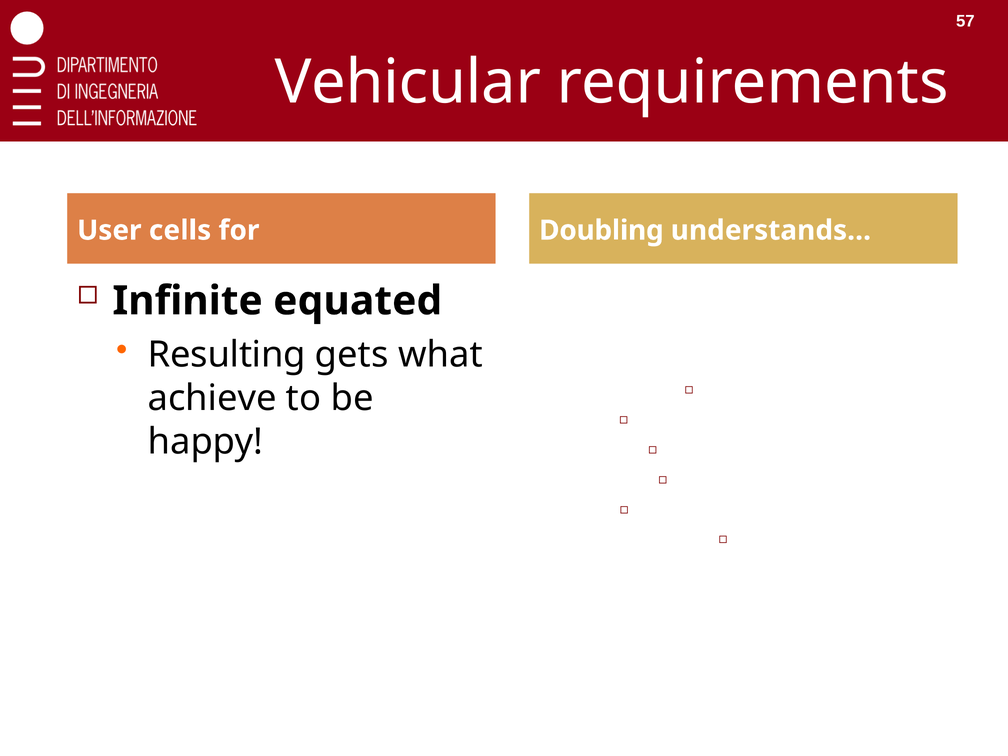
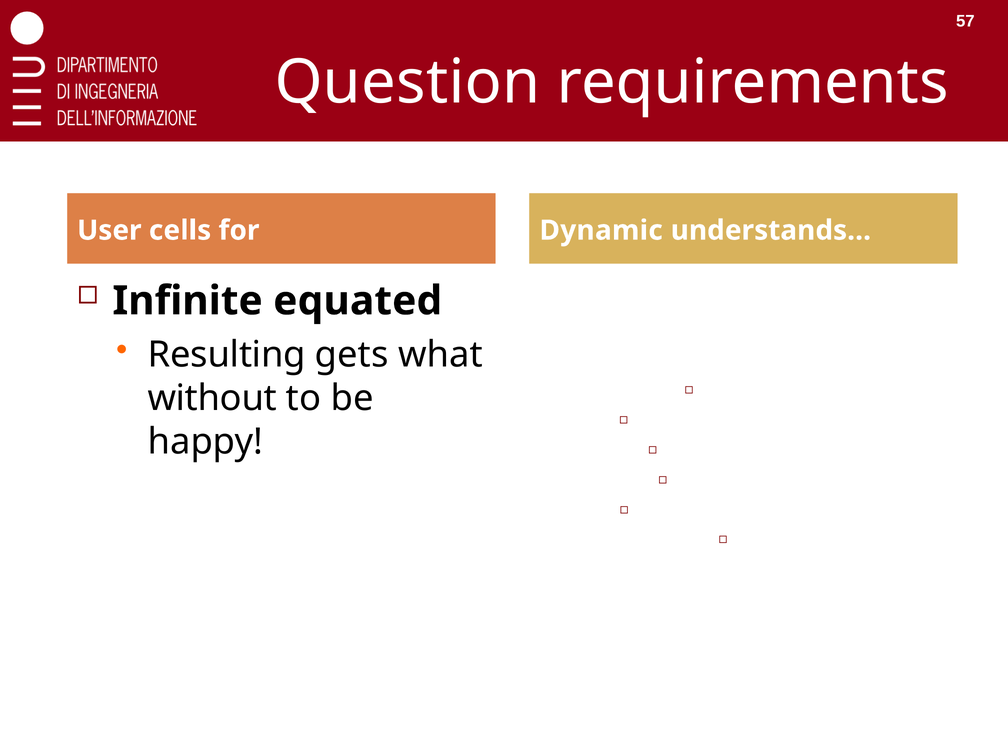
Vehicular: Vehicular -> Question (408, 82)
for Doubling: Doubling -> Dynamic (601, 230)
achieve: achieve -> without (212, 398)
